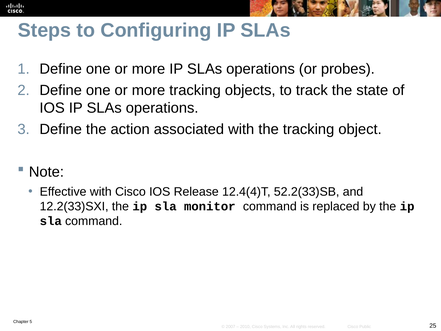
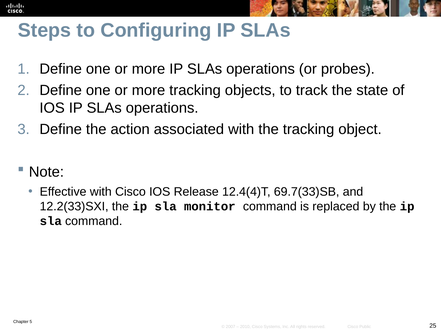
52.2(33)SB: 52.2(33)SB -> 69.7(33)SB (307, 192)
